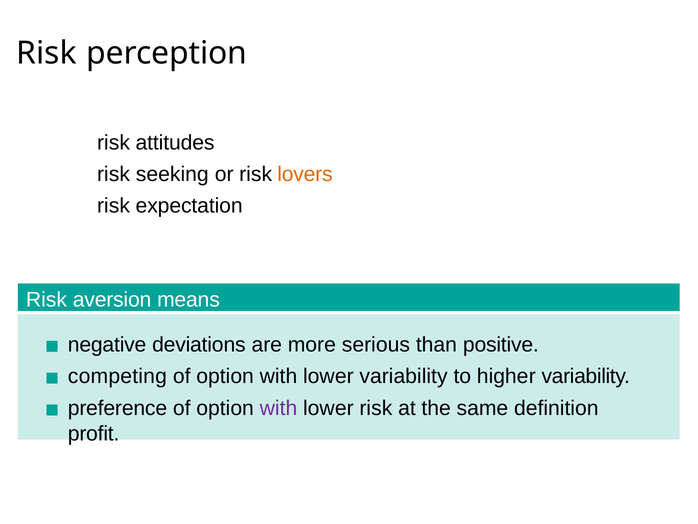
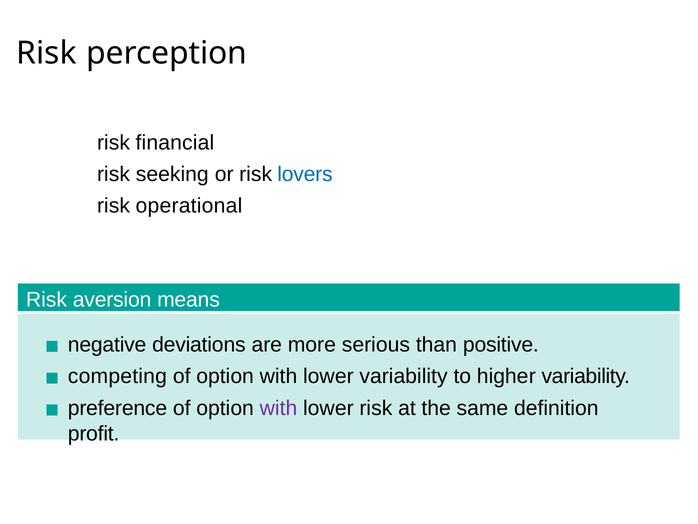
attitudes: attitudes -> financial (175, 143)
lovers colour: orange -> blue (305, 174)
expectation: expectation -> operational (189, 206)
